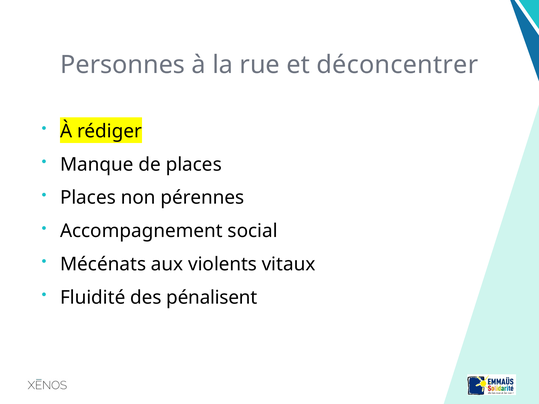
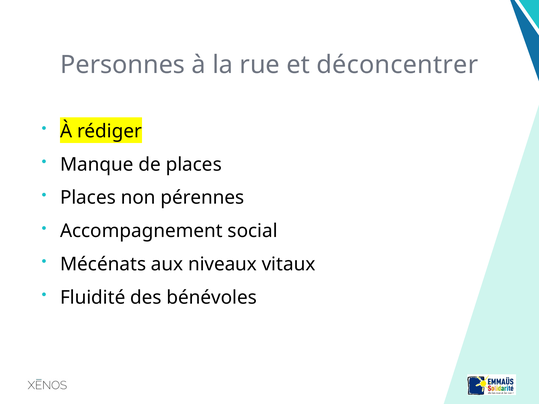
violents: violents -> niveaux (223, 264)
pénalisent: pénalisent -> bénévoles (212, 298)
